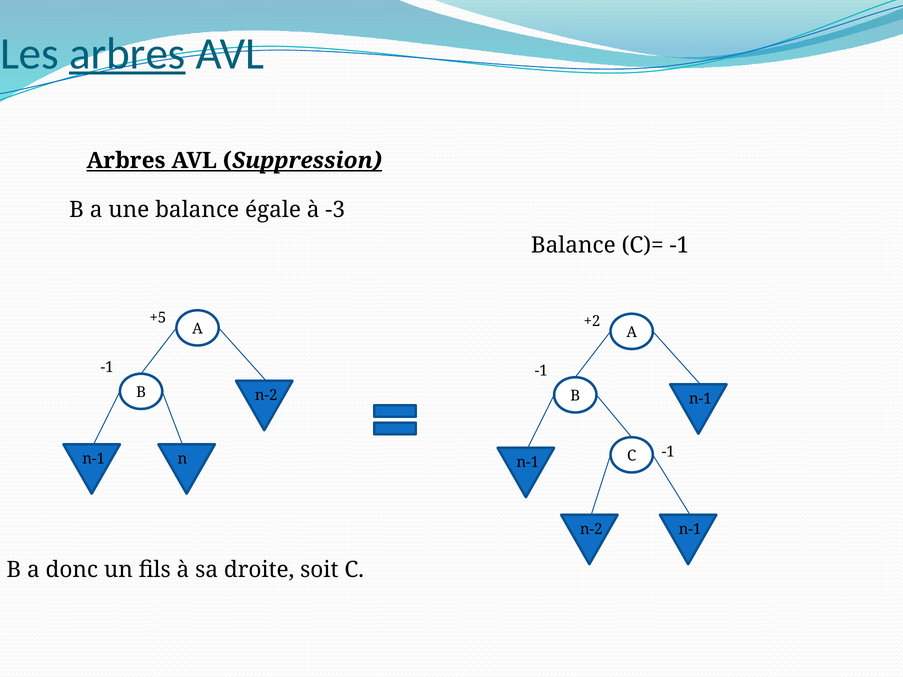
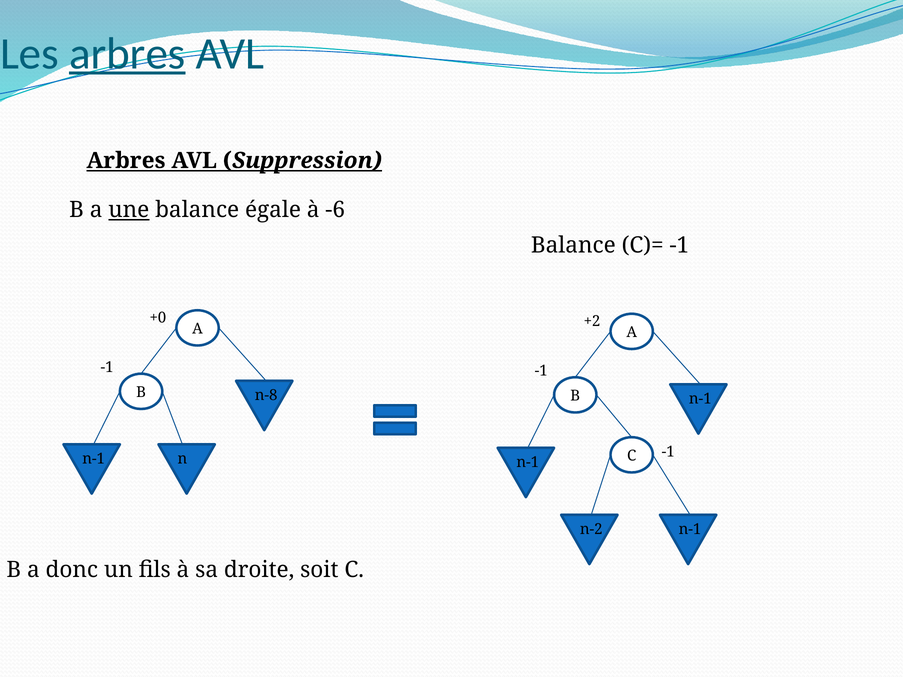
une underline: none -> present (129, 210)
-3: -3 -> -6 (335, 210)
+5: +5 -> +0 (158, 318)
B n-2: n-2 -> n-8 (266, 395)
